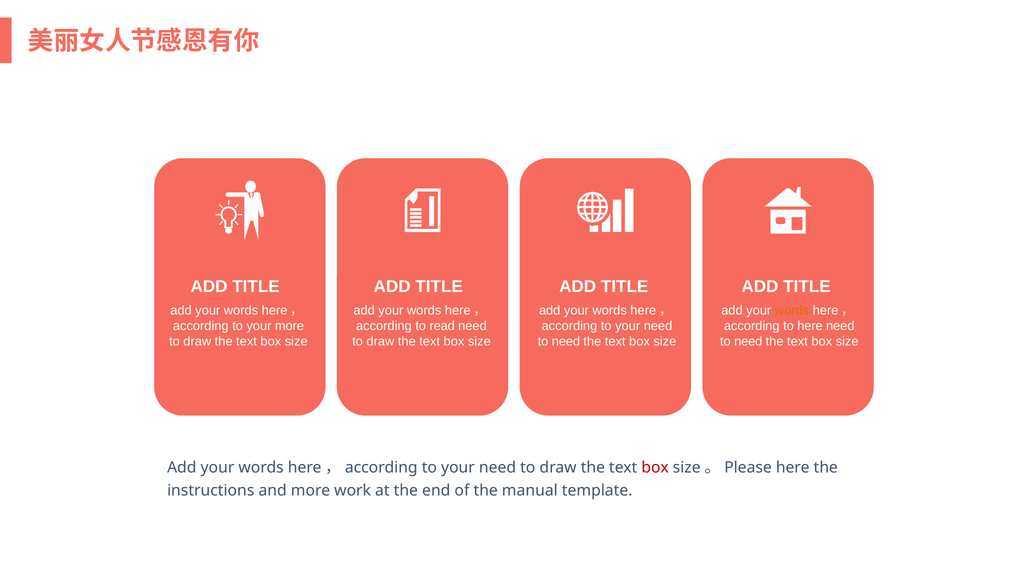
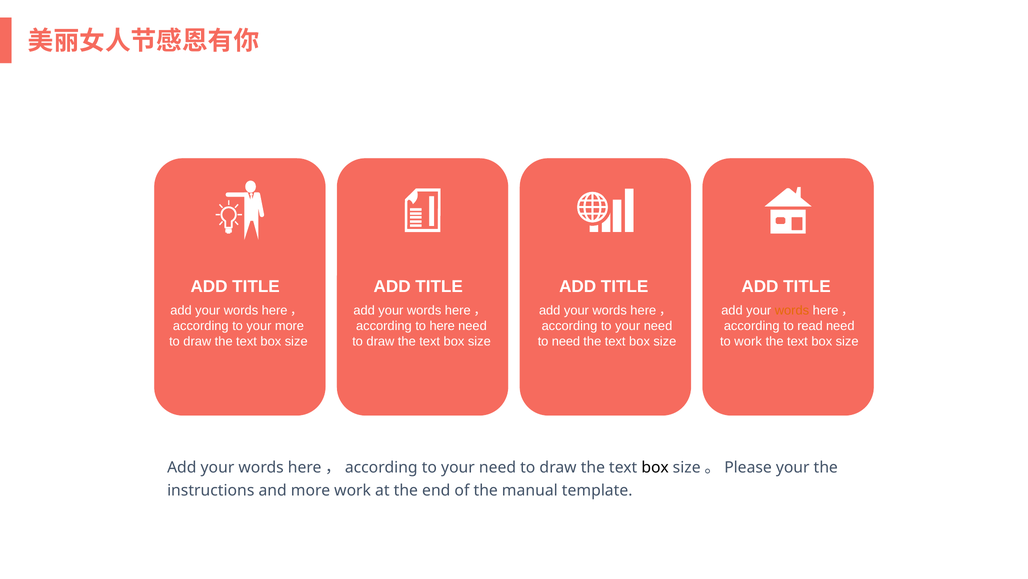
to read: read -> here (442, 326)
to here: here -> read (810, 326)
need: need -> work (748, 341)
box colour: red -> black (655, 467)
here: here -> your (793, 467)
